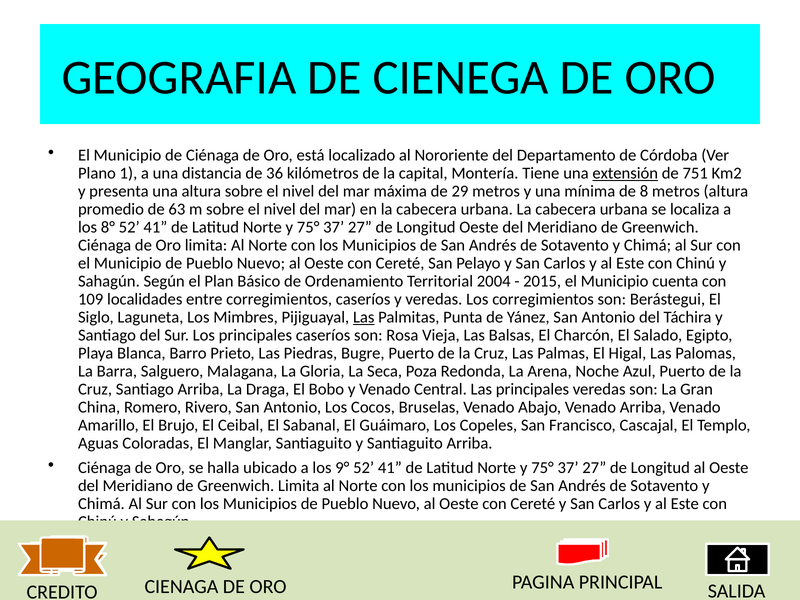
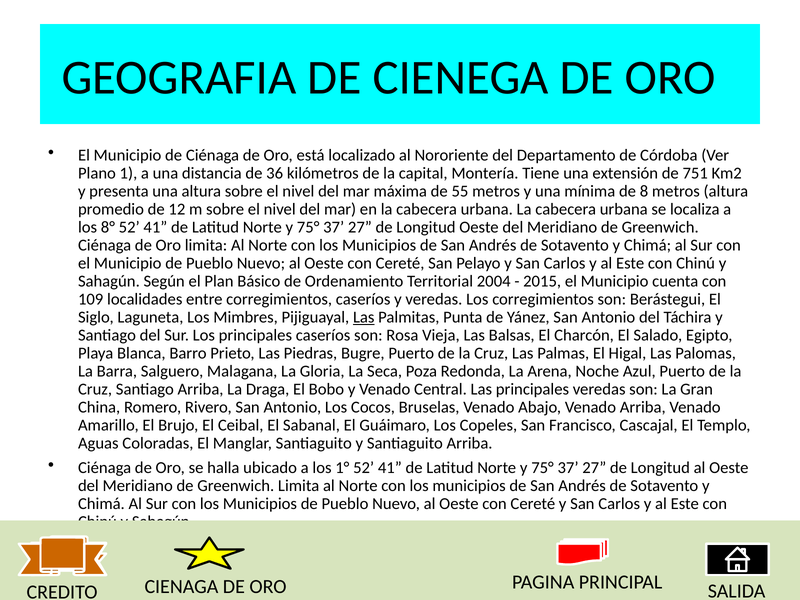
extensión underline: present -> none (625, 173)
29: 29 -> 55 (460, 191)
63: 63 -> 12 (177, 209)
9°: 9° -> 1° (342, 468)
